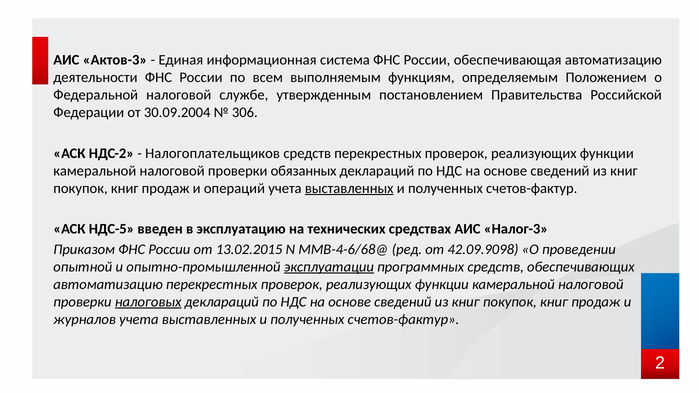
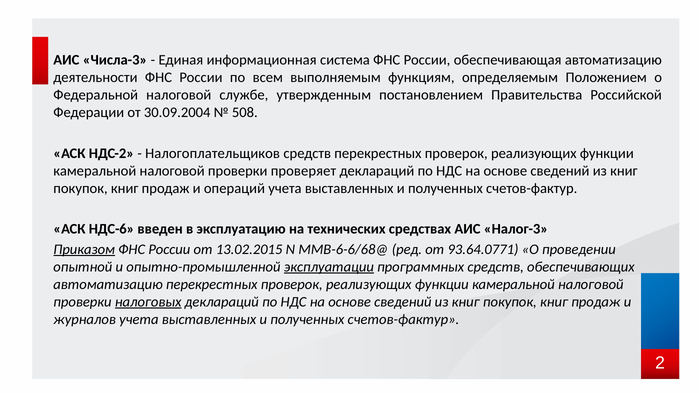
Актов-3: Актов-3 -> Числа-3 (115, 60)
306: 306 -> 508 (245, 113)
обязанных: обязанных -> проверяет (303, 171)
выставленных underline: present -> none (349, 188)
НДС-5: НДС-5 -> НДС-6 (112, 229)
Приказом underline: none -> present (84, 249)
ММВ-4-6/68@: ММВ-4-6/68@ -> ММВ-6-6/68@ (343, 249)
42.09.9098: 42.09.9098 -> 93.64.0771 (483, 249)
